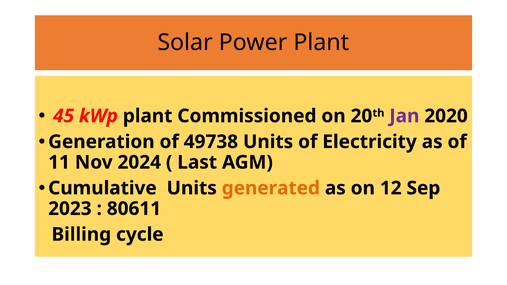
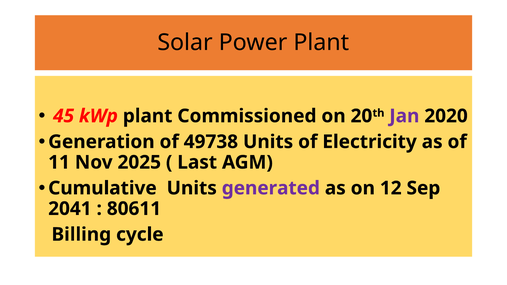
2024: 2024 -> 2025 (139, 162)
generated colour: orange -> purple (271, 188)
2023: 2023 -> 2041 (70, 209)
